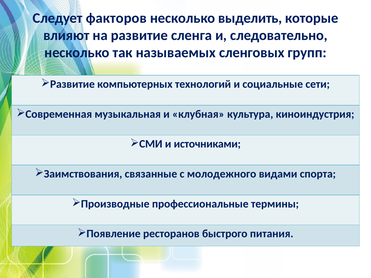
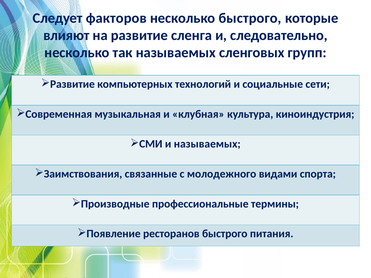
несколько выделить: выделить -> быстрого (250, 18)
и источниками: источниками -> называемых (207, 144)
